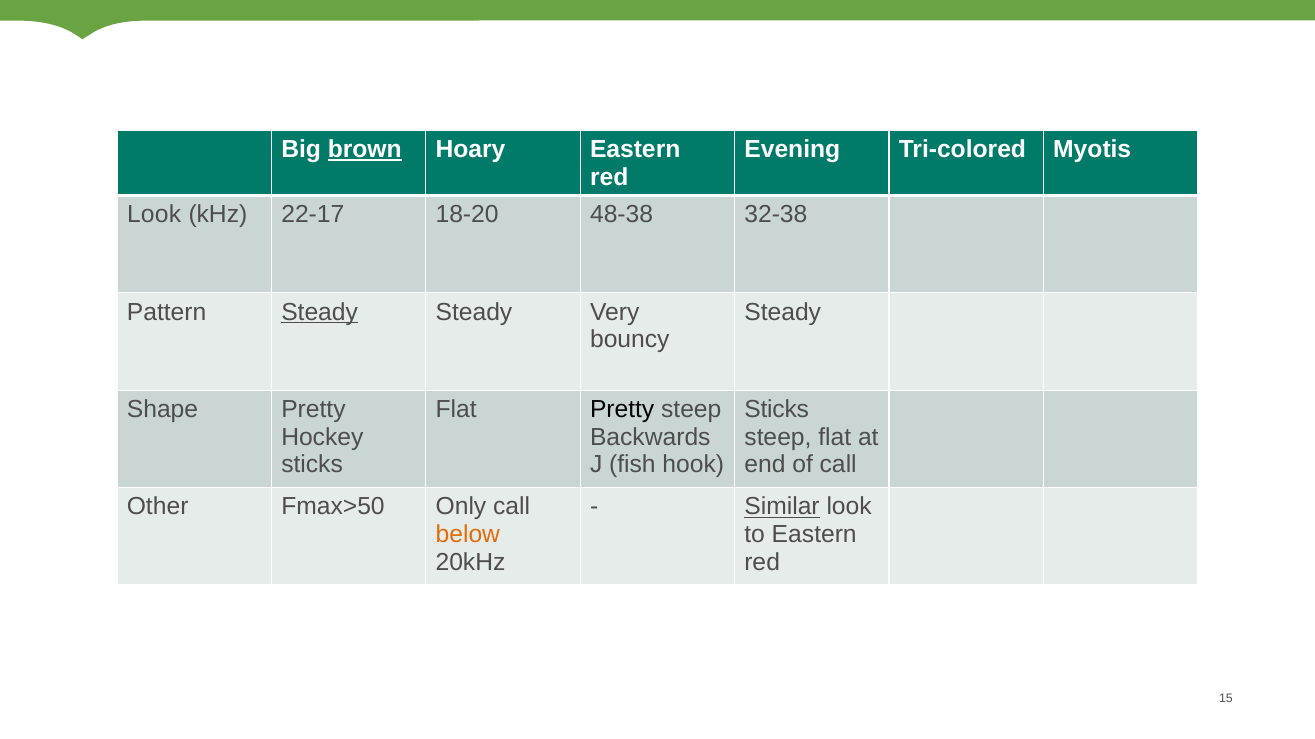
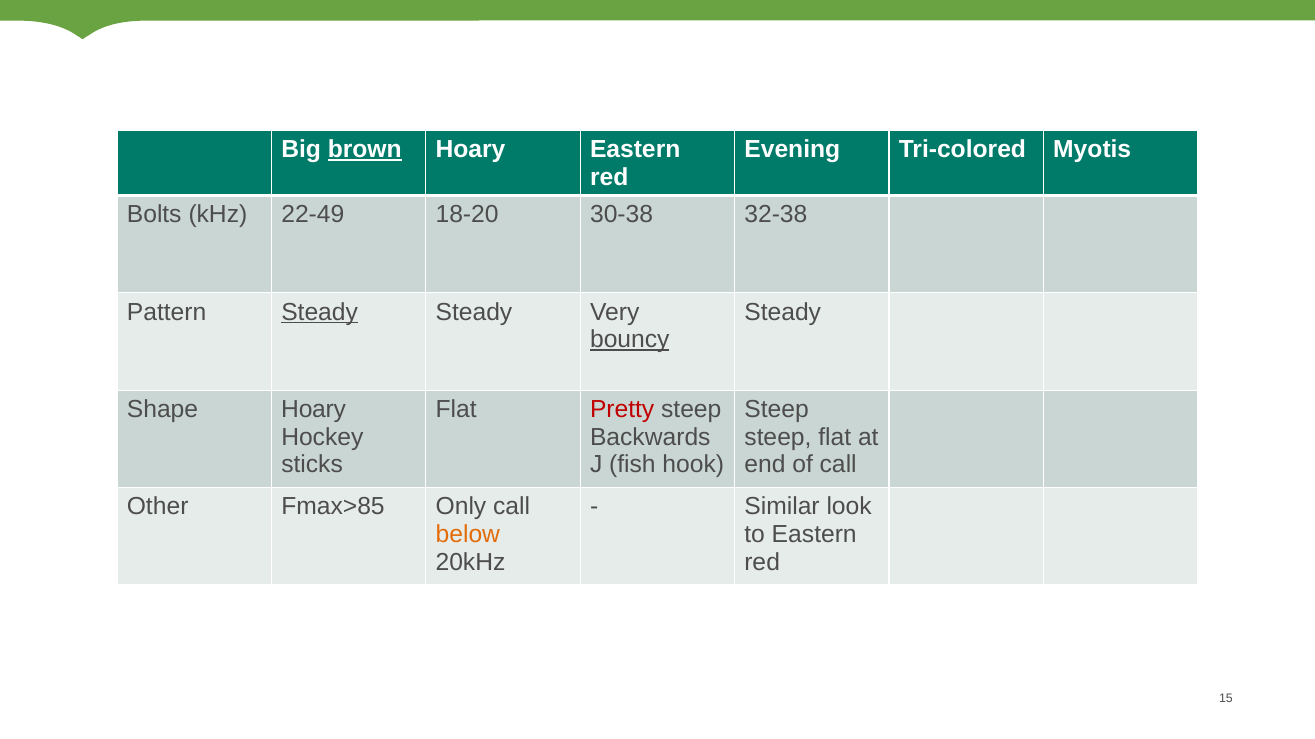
Look: Look -> Bolts (154, 215)
22-17: 22-17 -> 22-49 (313, 215)
48-38: 48-38 -> 30-38 (622, 215)
bouncy underline: none -> present (630, 340)
Shape Pretty: Pretty -> Hoary (314, 410)
Pretty colour: black -> red (622, 410)
Sticks: Sticks -> Steep (777, 410)
Fmax>50: Fmax>50 -> Fmax>85 (333, 507)
Similar underline: present -> none (782, 507)
